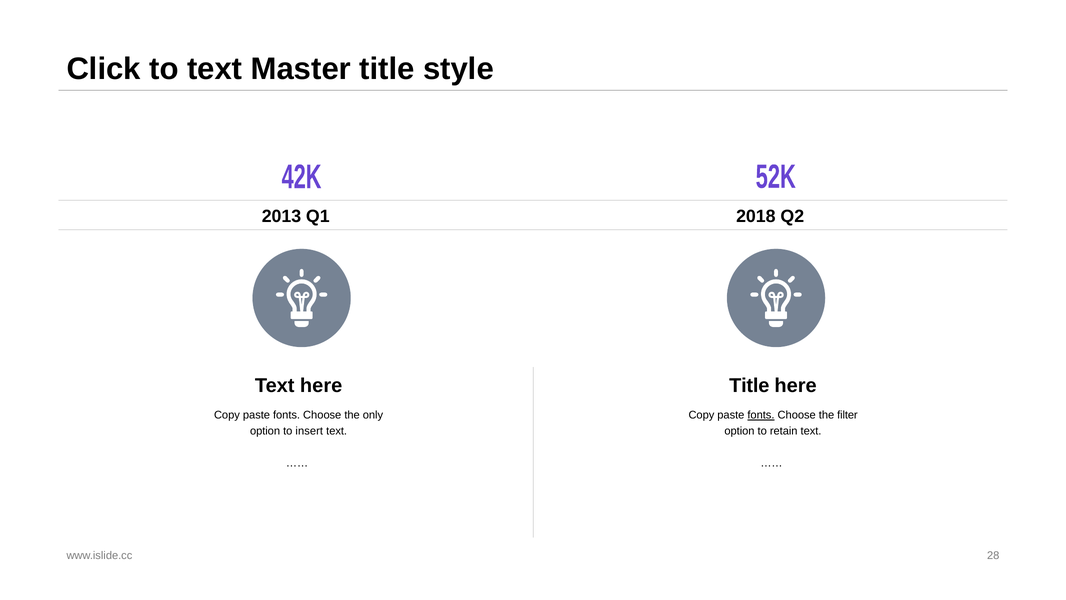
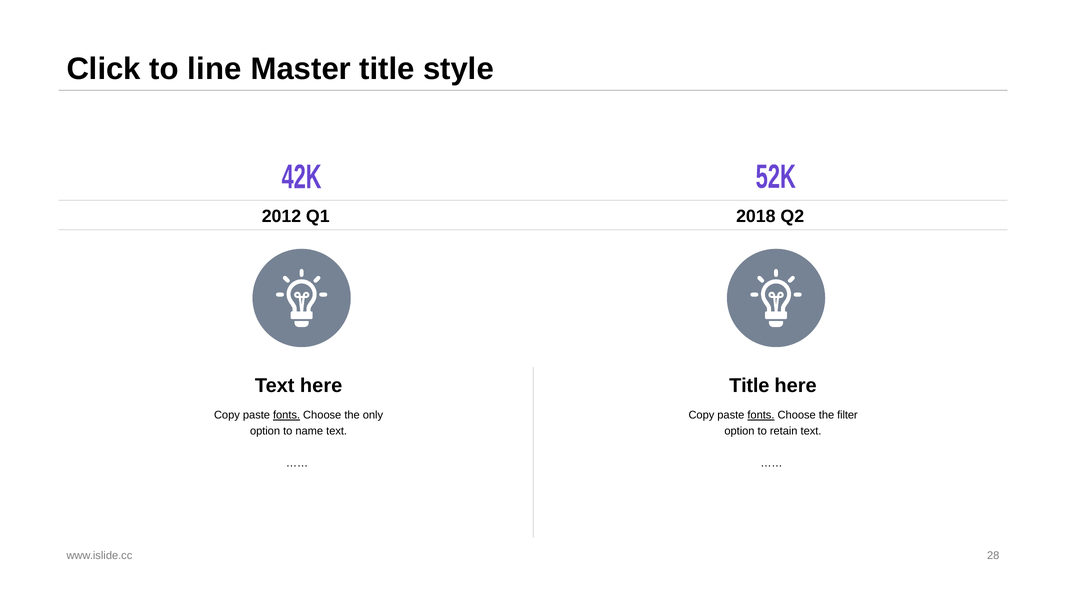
to text: text -> line (215, 69)
2013: 2013 -> 2012 (281, 216)
fonts underline: none -> present (287, 415)
insert: insert -> name (309, 431)
